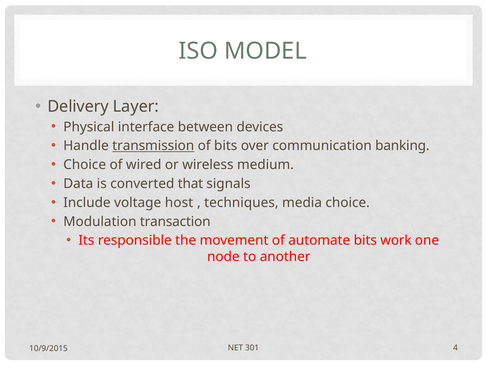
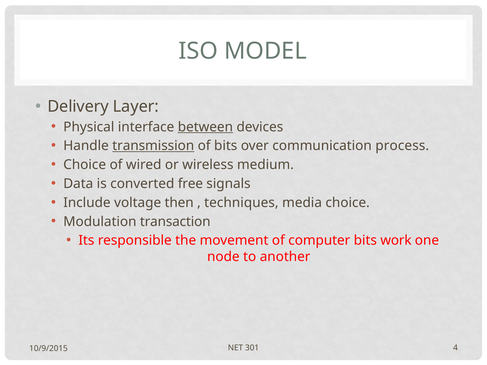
between underline: none -> present (205, 127)
banking: banking -> process (402, 146)
that: that -> free (190, 184)
host: host -> then (179, 203)
automate: automate -> computer (319, 241)
